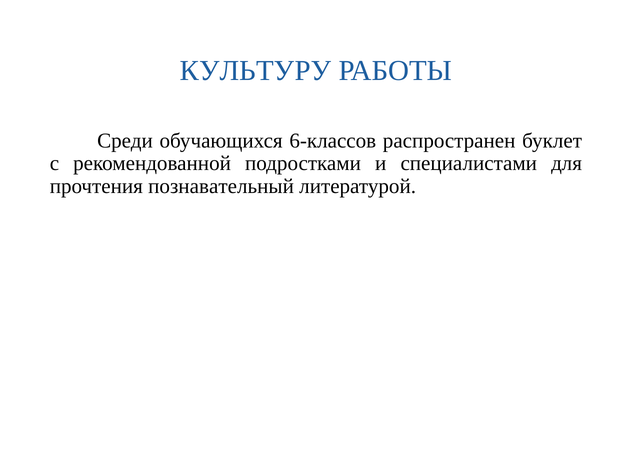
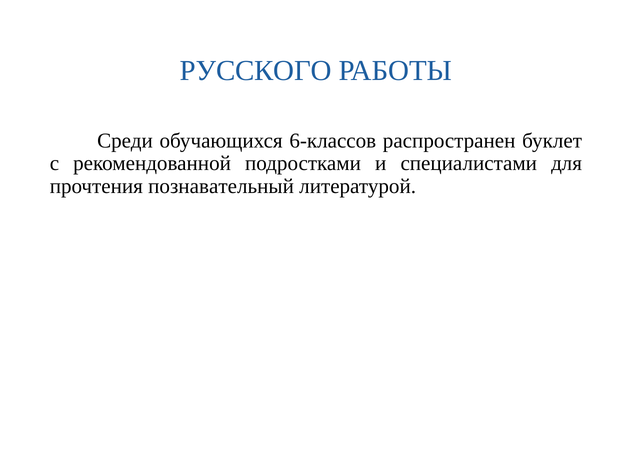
КУЛЬТУРУ: КУЛЬТУРУ -> РУССКОГО (256, 71)
